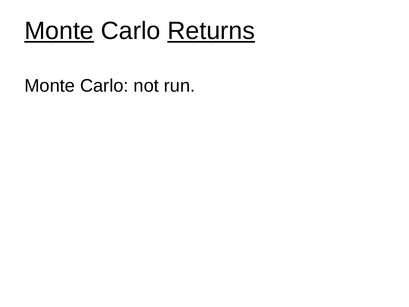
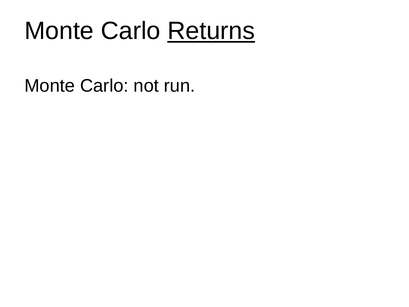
Monte underline: present -> none (59, 31)
